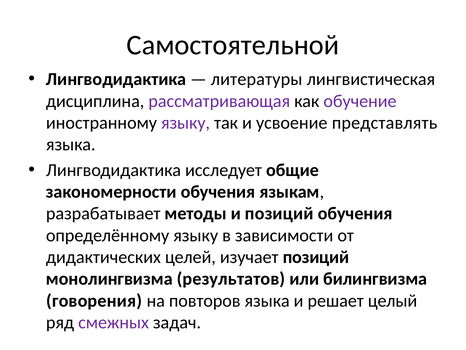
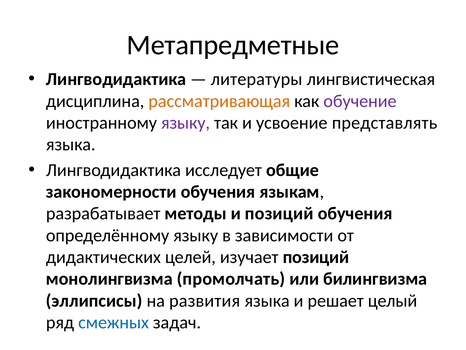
Самостоятельной: Самостоятельной -> Метапредметные (233, 45)
рассматривающая colour: purple -> orange (219, 101)
результатов: результатов -> промолчать (231, 279)
говорения: говорения -> эллипсисы (94, 300)
повторов: повторов -> развития (205, 300)
смежных colour: purple -> blue (114, 322)
